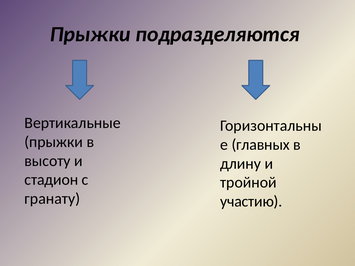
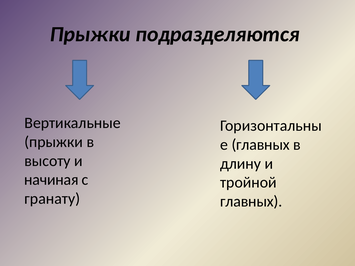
стадион: стадион -> начиная (51, 180)
участию: участию -> главных (251, 202)
